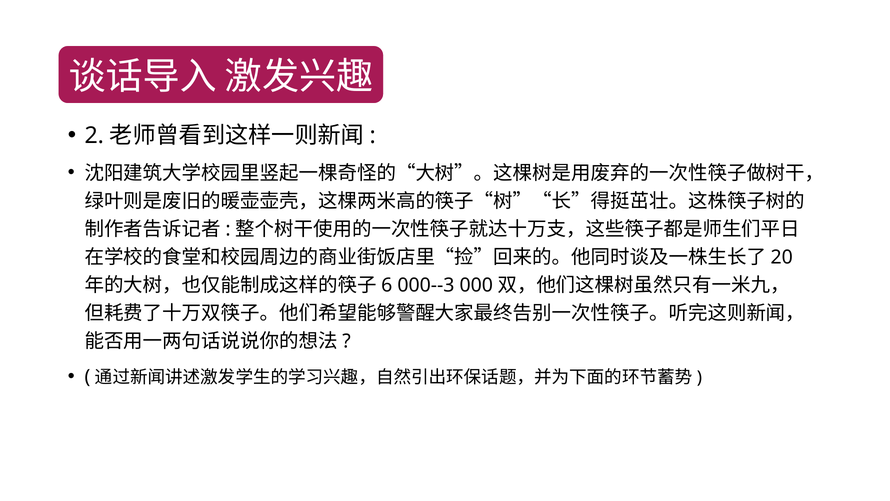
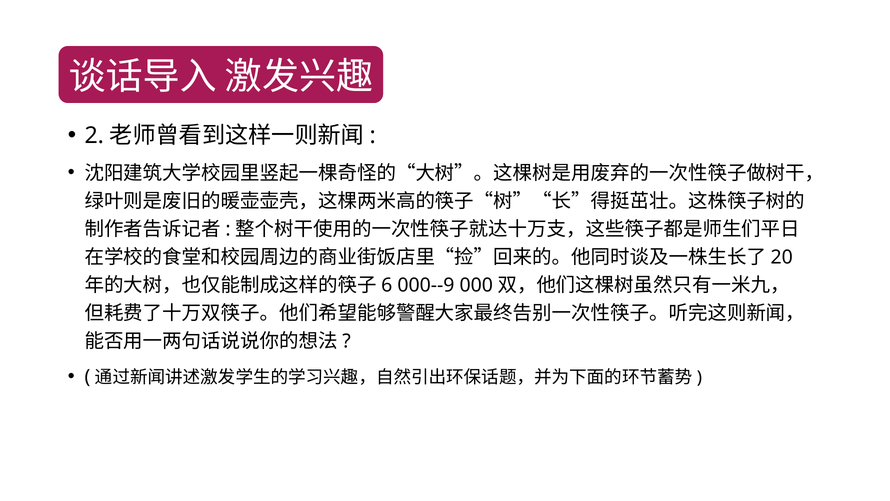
000--3: 000--3 -> 000--9 (426, 285)
